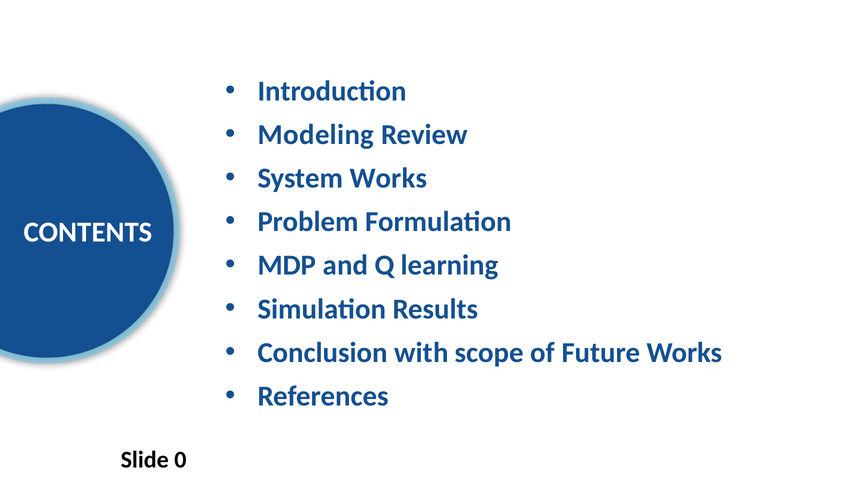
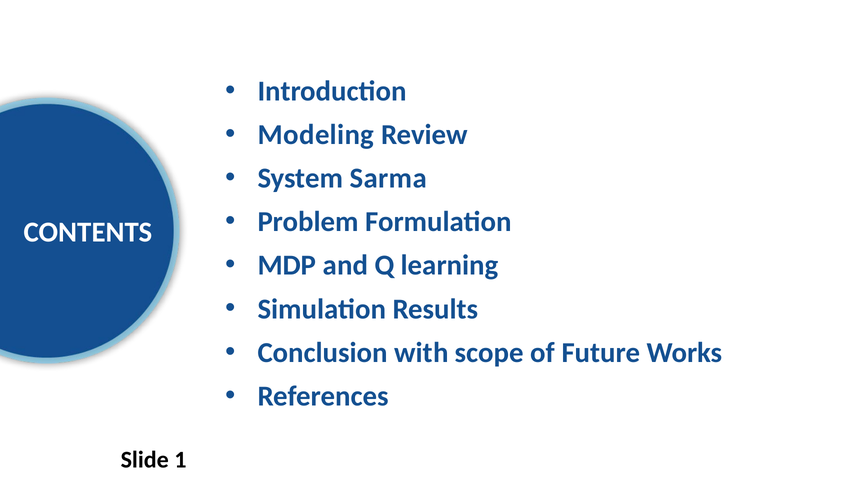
System Works: Works -> Sarma (388, 179)
0: 0 -> 1 (180, 460)
